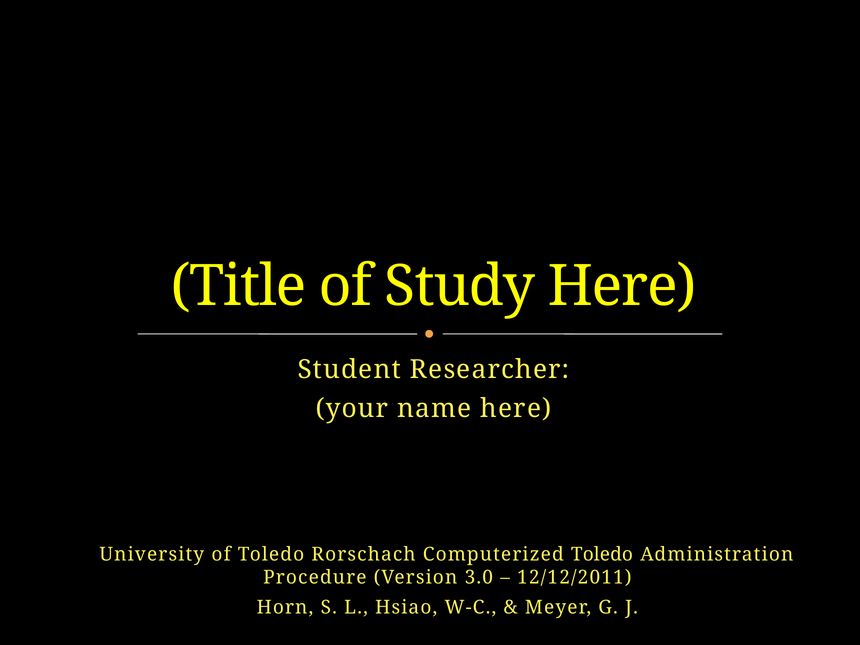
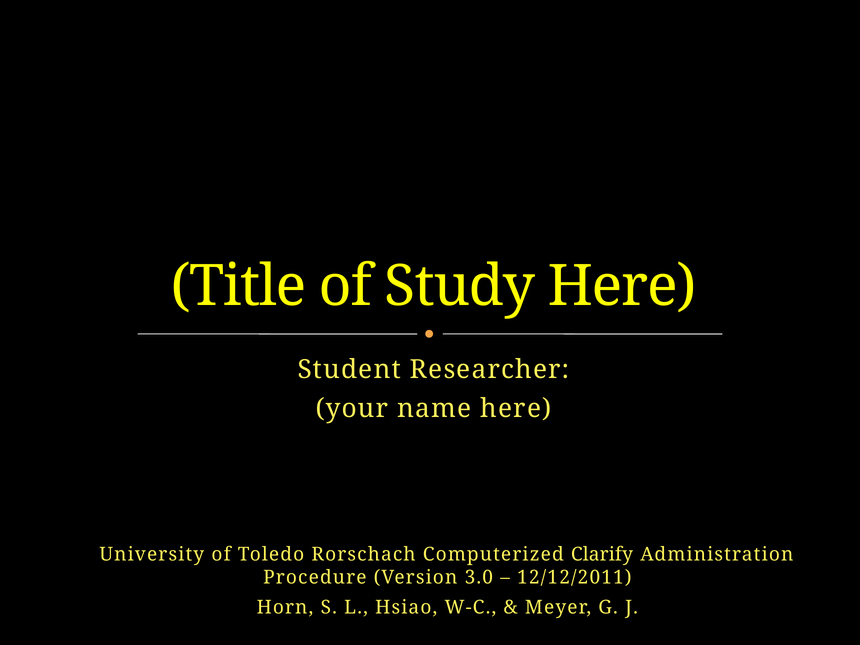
Computerized Toledo: Toledo -> Clarify (602, 555)
